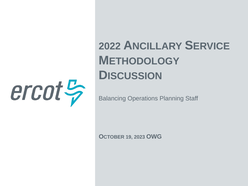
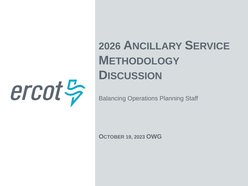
2022: 2022 -> 2026 (110, 46)
